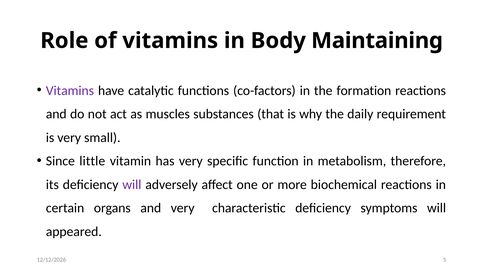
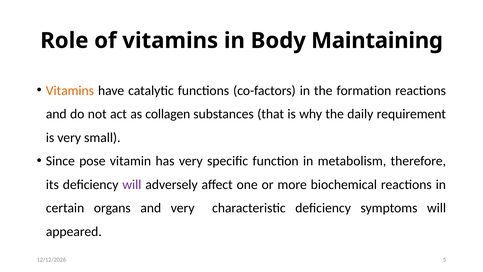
Vitamins colour: purple -> orange (70, 90)
muscles: muscles -> collagen (168, 114)
little: little -> pose (92, 161)
